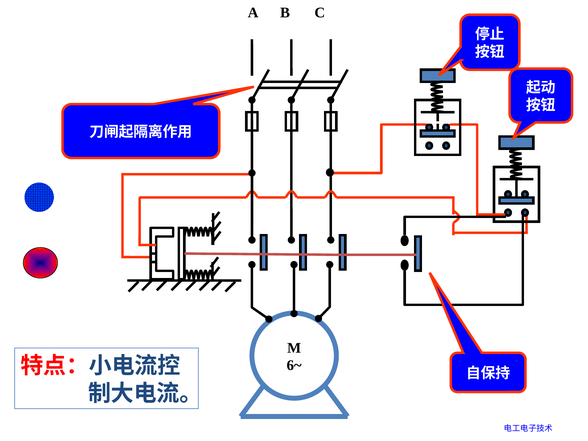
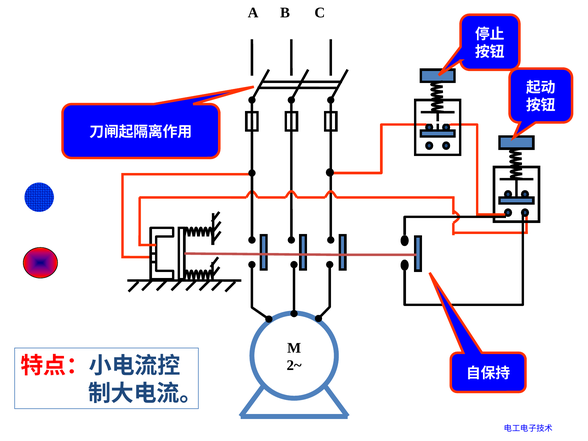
6~: 6~ -> 2~ (294, 365)
